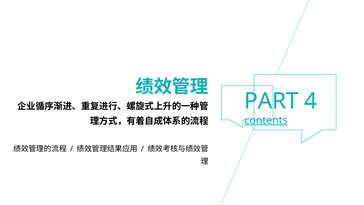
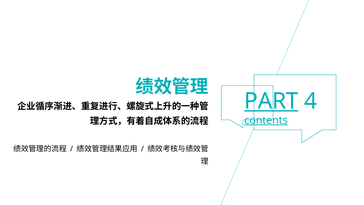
PART underline: none -> present (271, 101)
